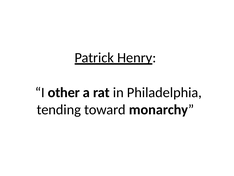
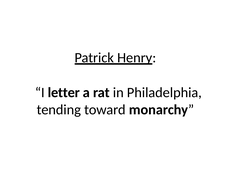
other: other -> letter (64, 92)
